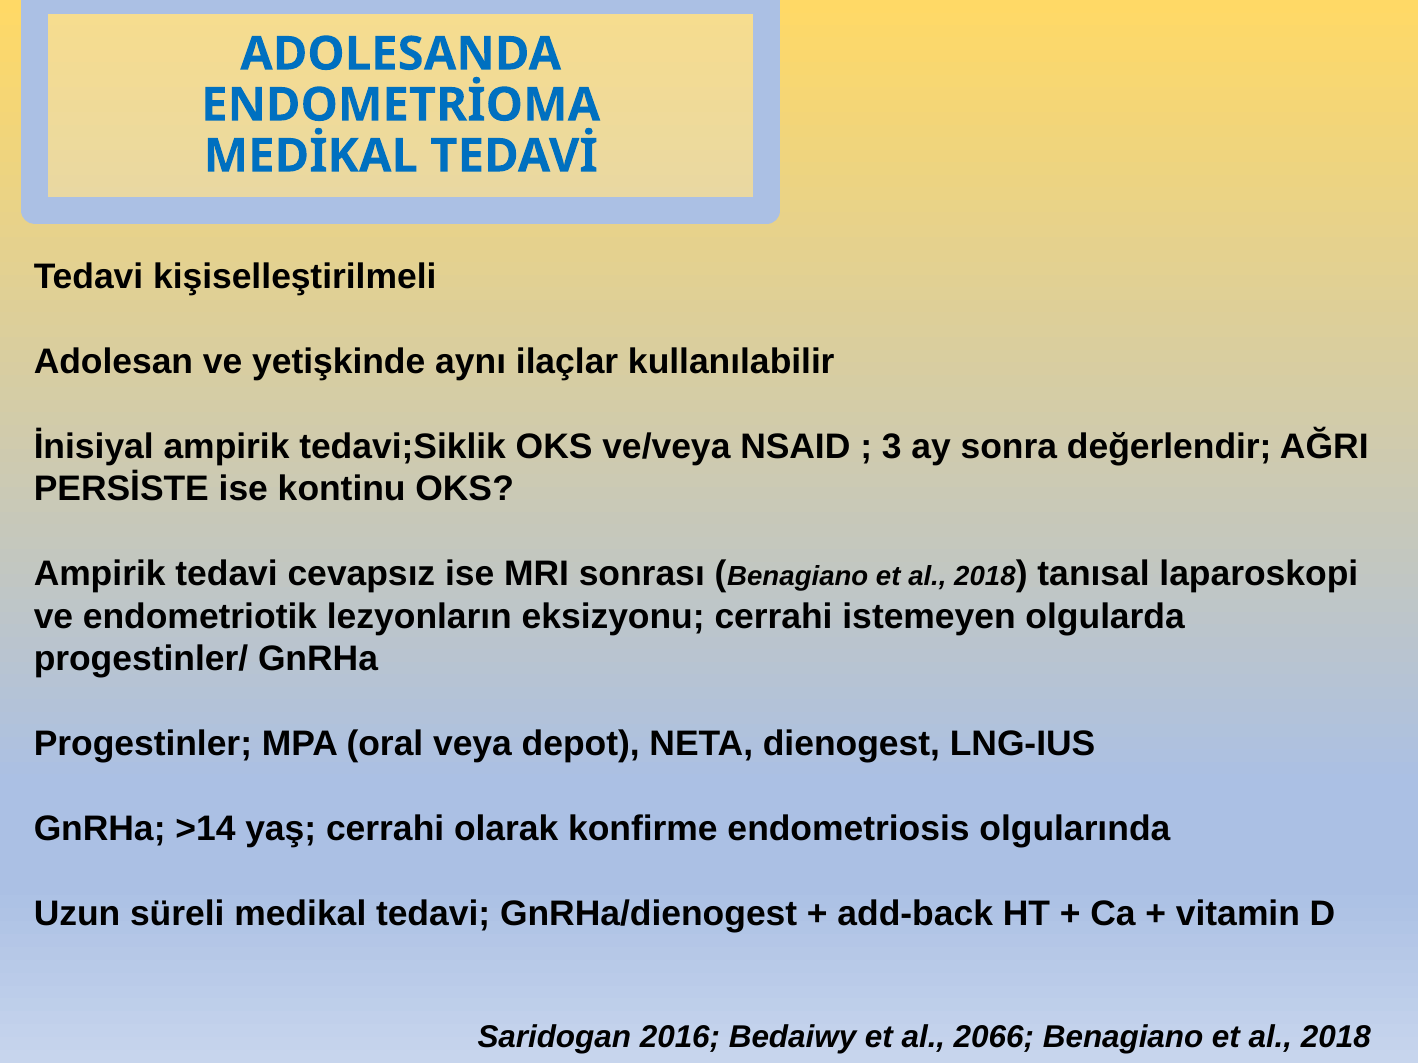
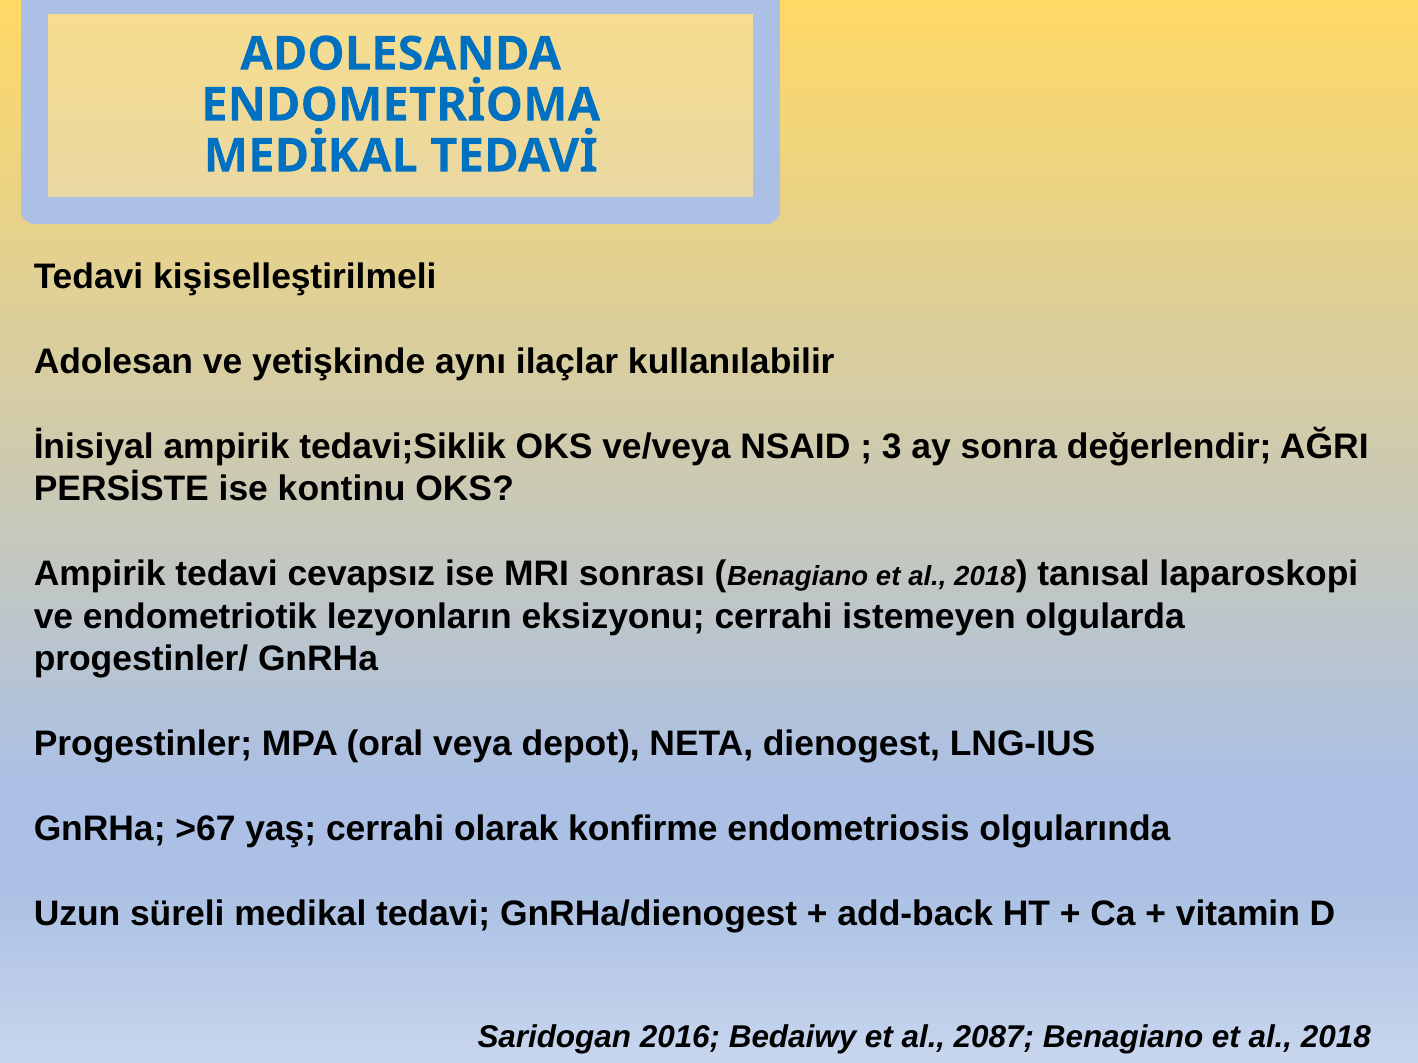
>14: >14 -> >67 (206, 830)
2066: 2066 -> 2087 (994, 1038)
